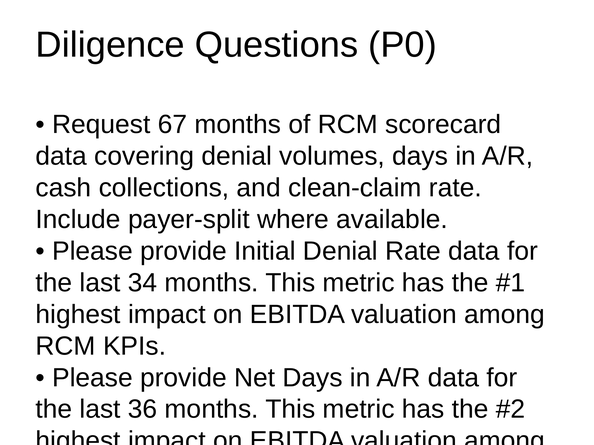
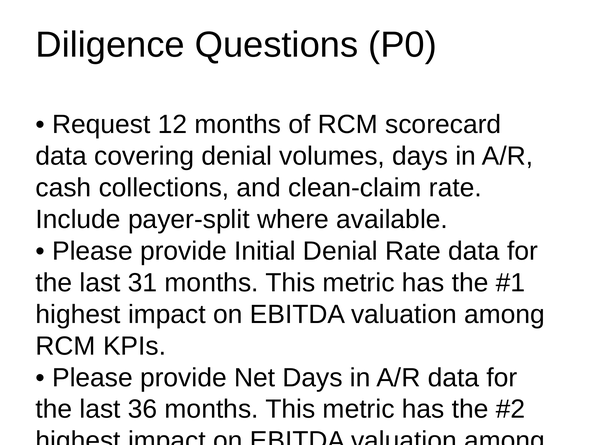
67: 67 -> 12 (172, 125)
34: 34 -> 31 (143, 283)
